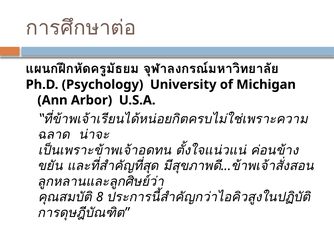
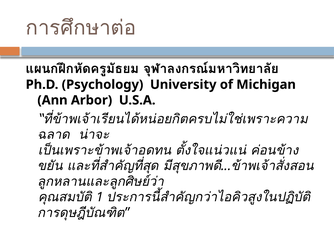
8: 8 -> 1 (100, 197)
